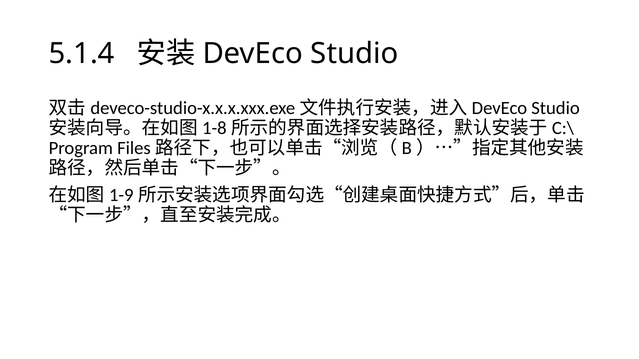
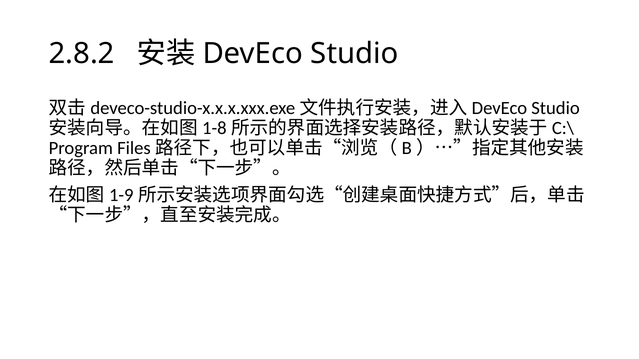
5.1.4: 5.1.4 -> 2.8.2 (82, 54)
